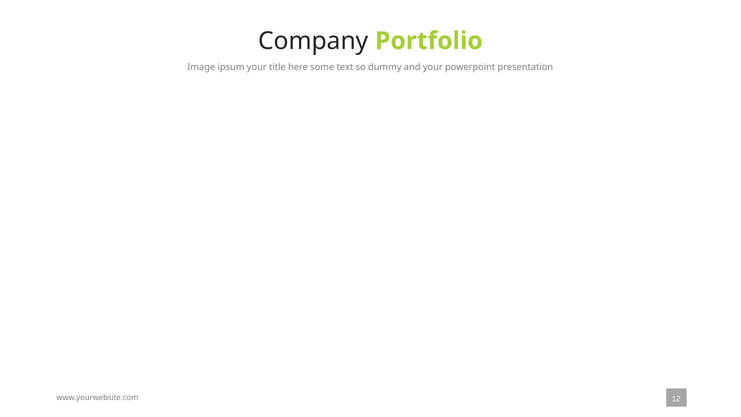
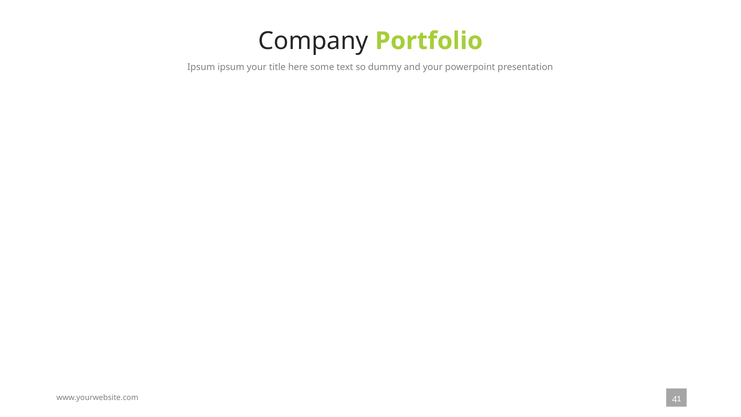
Image: Image -> Ipsum (201, 67)
12: 12 -> 41 (676, 398)
